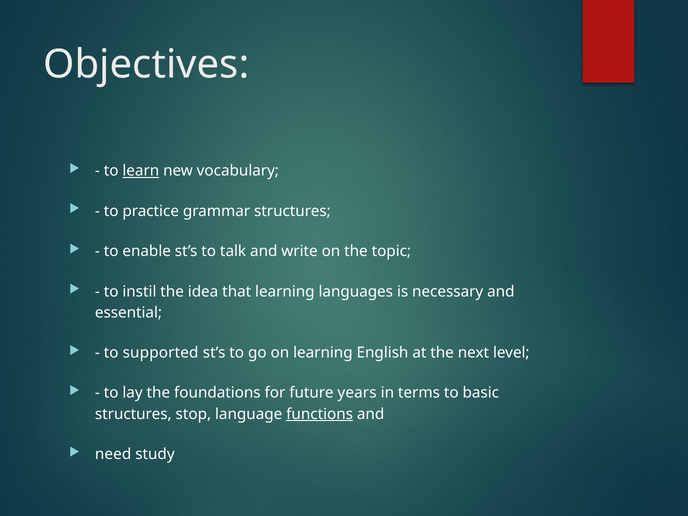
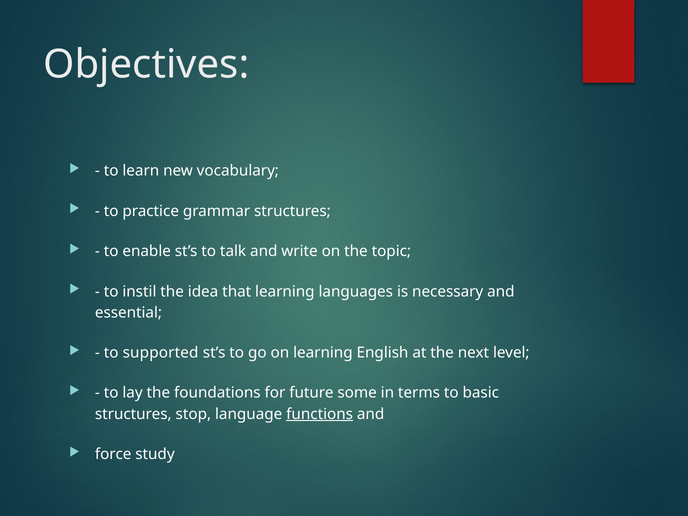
learn underline: present -> none (141, 171)
years: years -> some (357, 393)
need: need -> force (113, 454)
